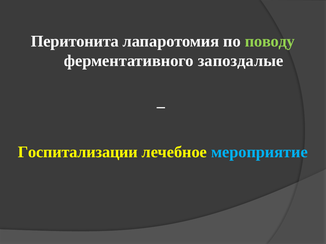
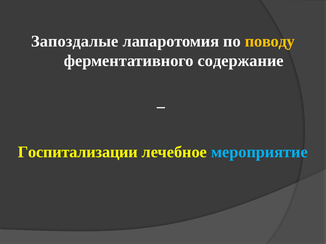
Перитонита: Перитонита -> Запоздалые (75, 41)
поводу colour: light green -> yellow (270, 41)
запоздалые: запоздалые -> содержание (241, 61)
